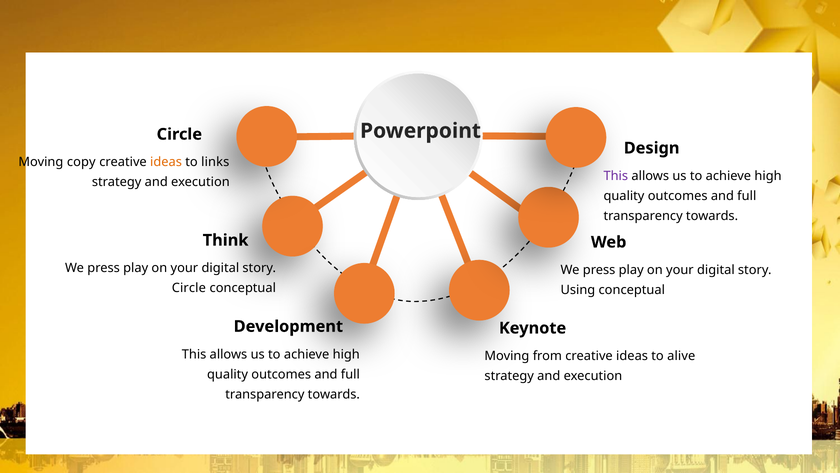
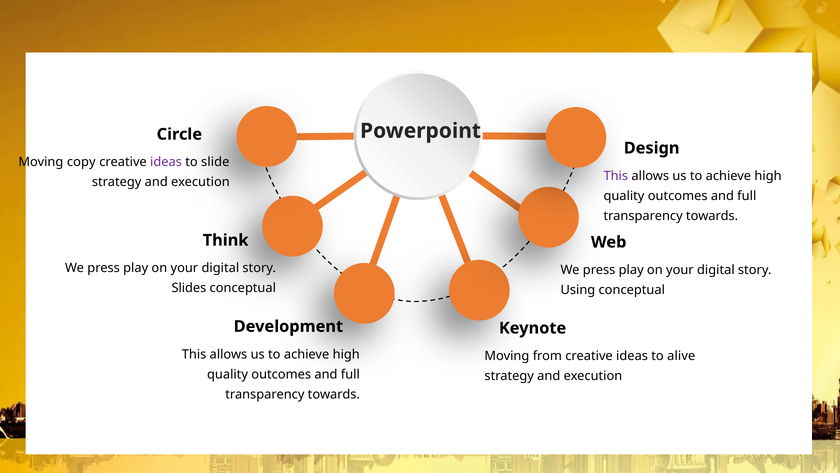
ideas colour: orange -> purple (166, 162)
links: links -> slide (215, 162)
Circle: Circle -> Slides (189, 288)
